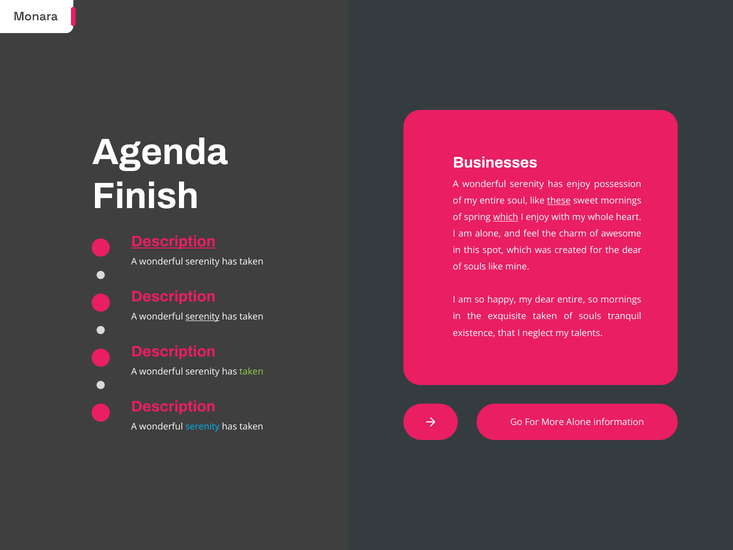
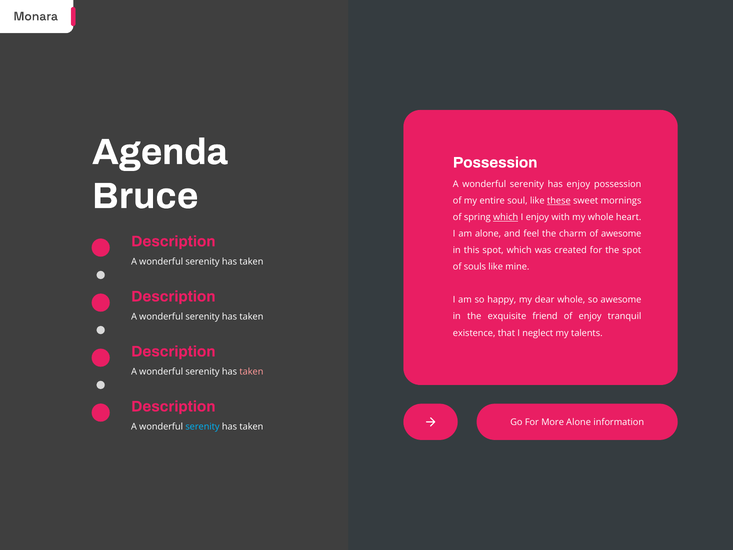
Businesses: Businesses -> Possession (495, 162)
Finish: Finish -> Bruce (145, 196)
Description underline: present -> none (173, 241)
the dear: dear -> spot (632, 250)
dear entire: entire -> whole (571, 300)
so mornings: mornings -> awesome (621, 300)
exquisite taken: taken -> friend (545, 316)
souls: souls -> enjoy (590, 316)
serenity underline: present -> none (202, 317)
taken colour: light green -> pink (251, 372)
